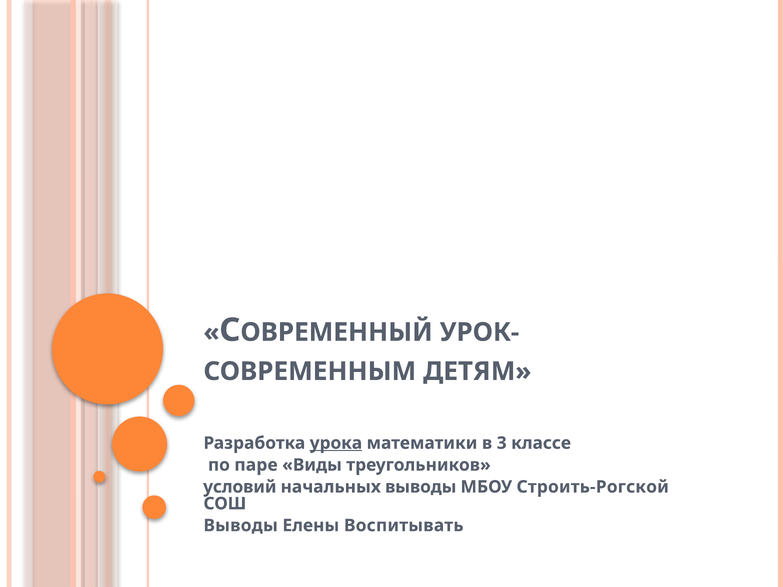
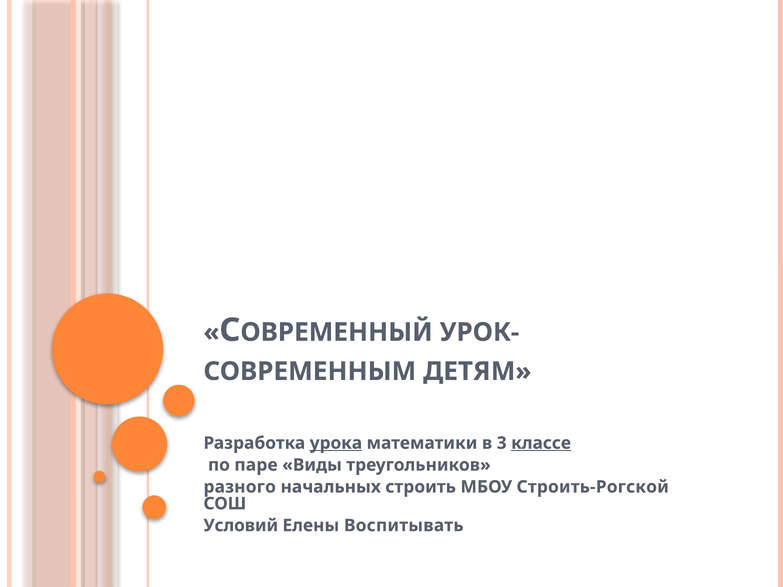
классе underline: none -> present (541, 443)
условий: условий -> разного (240, 487)
начальных выводы: выводы -> строить (421, 487)
Выводы: Выводы -> Условий (241, 526)
